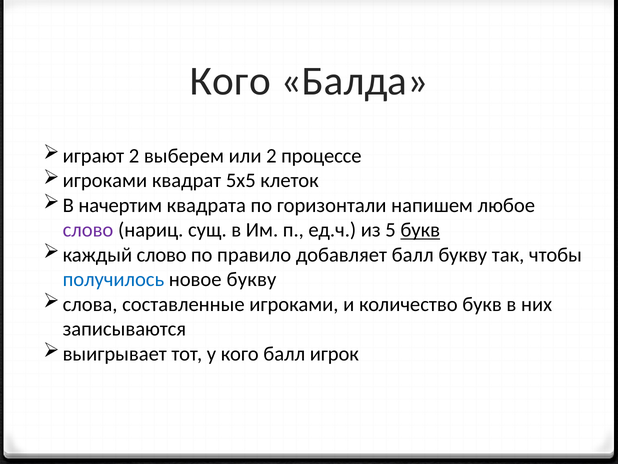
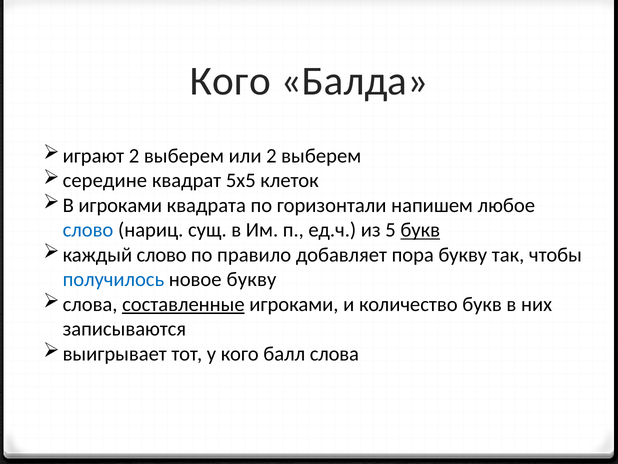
или 2 процессе: процессе -> выберем (321, 156)
игроками: игроками -> середине (105, 180)
В начертим: начертим -> игроками (120, 205)
слово colour: purple -> blue (88, 230)
добавляет балл: балл -> пора (413, 255)
составленные underline: none -> present (183, 304)
балл игрок: игрок -> слова (334, 353)
